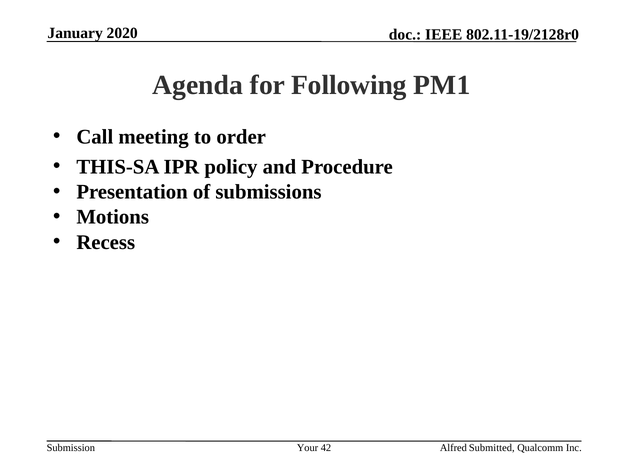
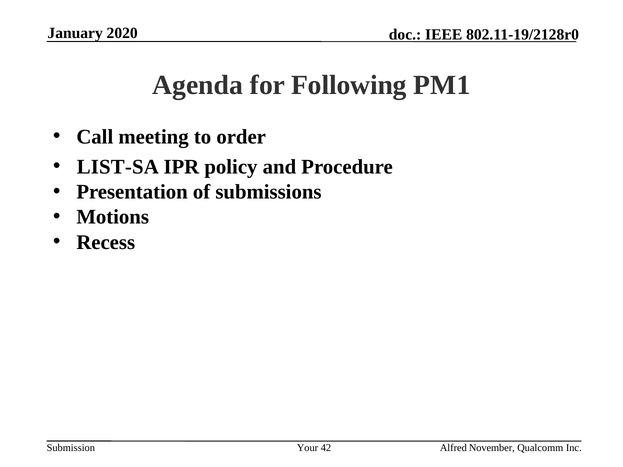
THIS-SA: THIS-SA -> LIST-SA (118, 167)
Submitted: Submitted -> November (492, 448)
